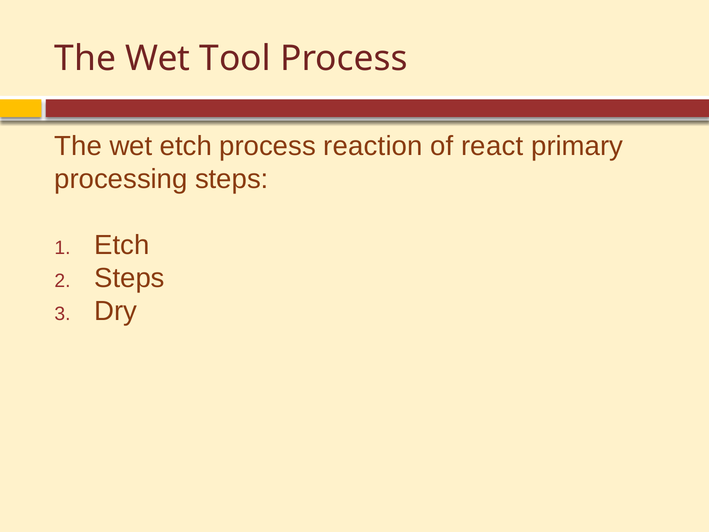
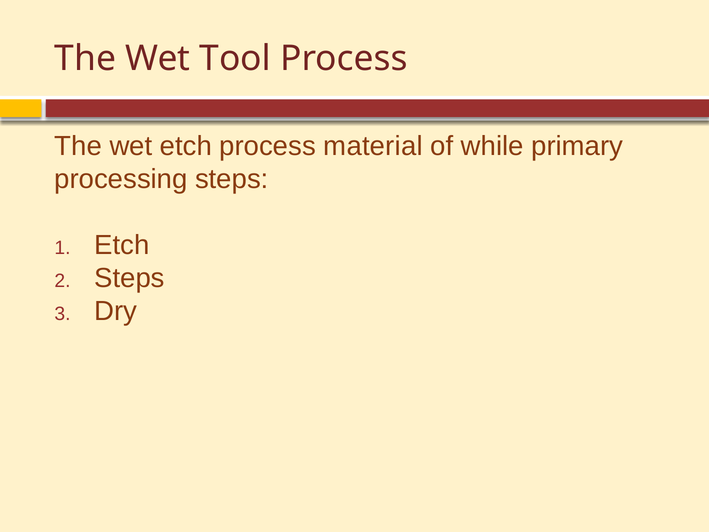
reaction: reaction -> material (373, 146)
react: react -> while (492, 146)
